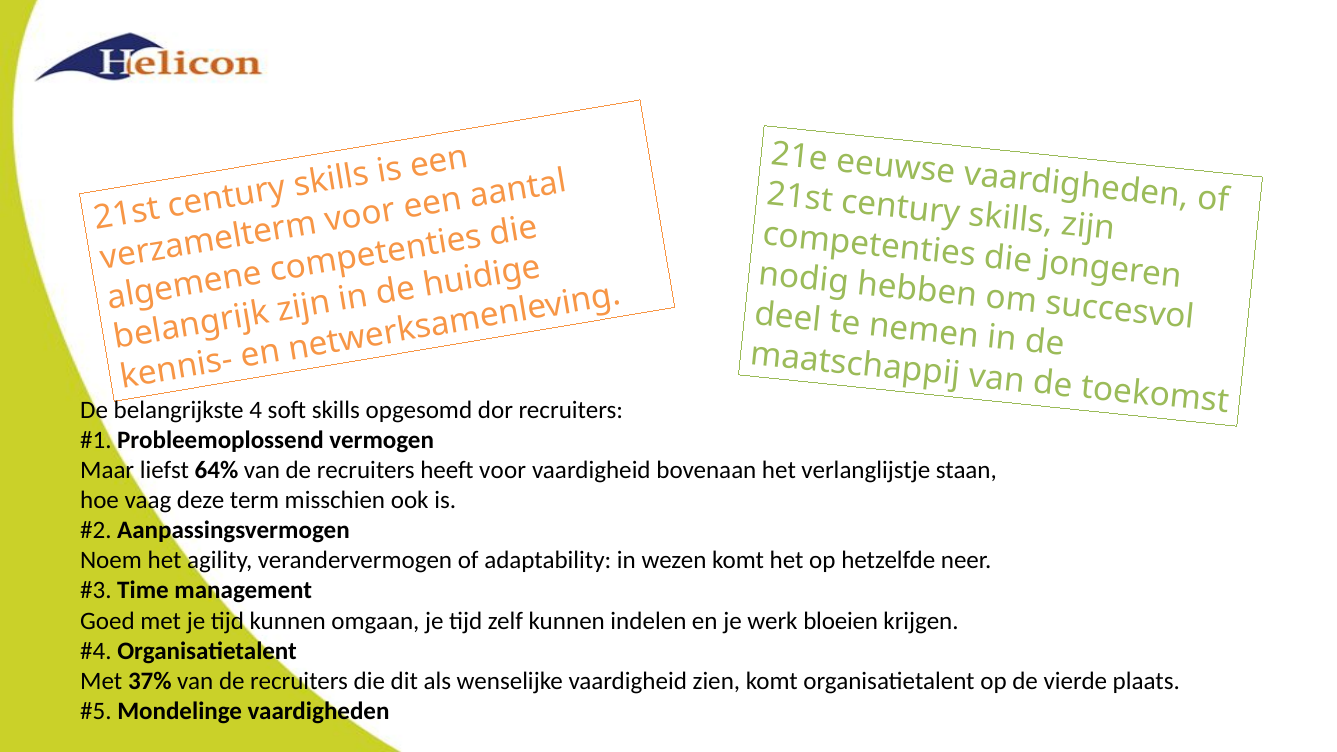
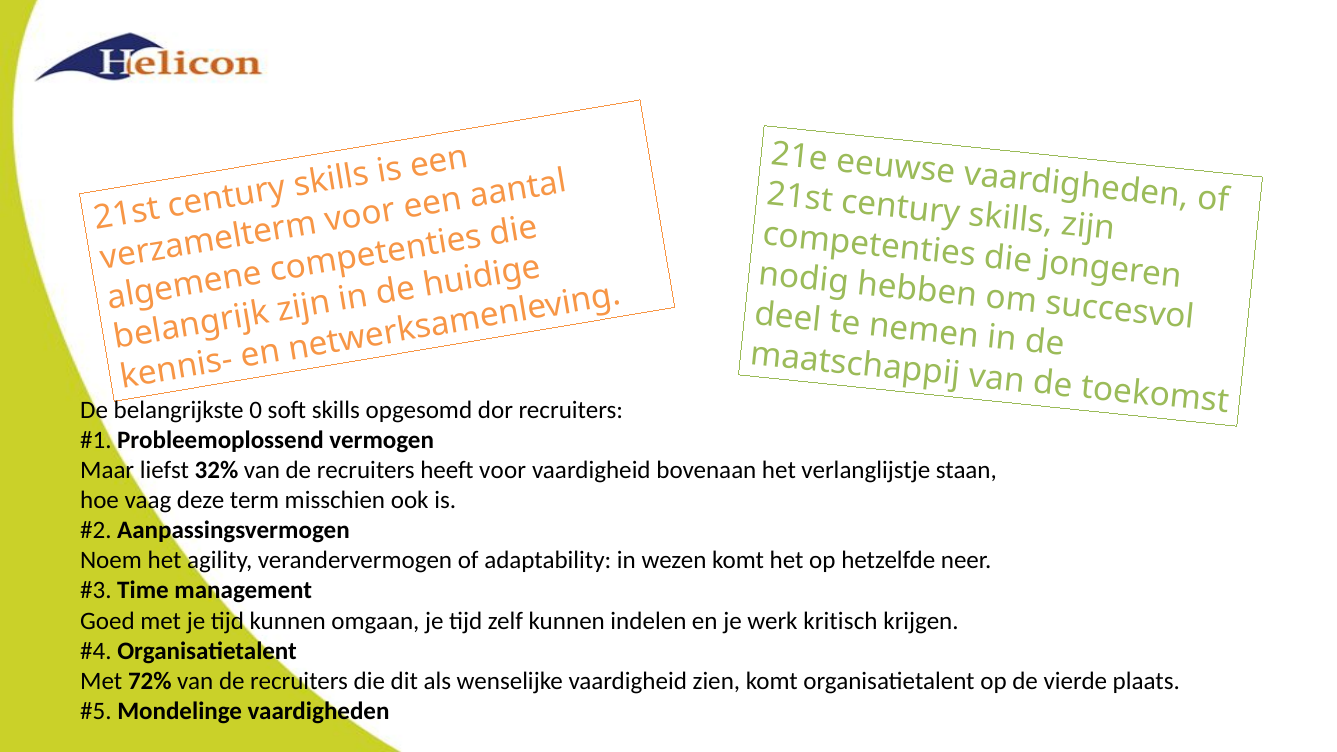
4: 4 -> 0 (256, 410)
64%: 64% -> 32% (217, 470)
bloeien: bloeien -> kritisch (840, 621)
37%: 37% -> 72% (150, 681)
